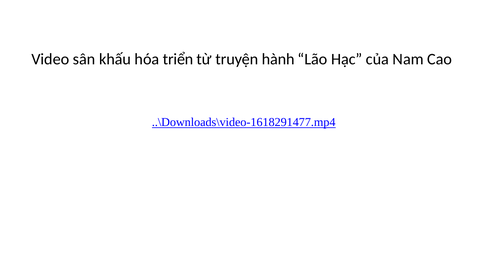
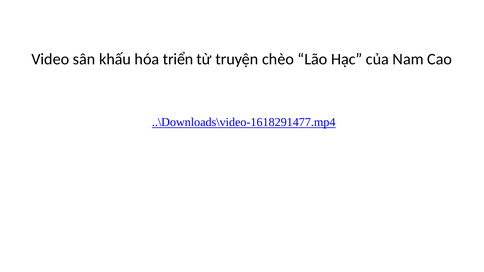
hành: hành -> chèo (278, 59)
